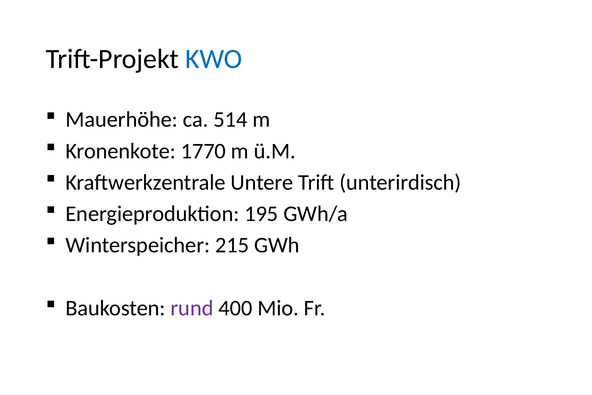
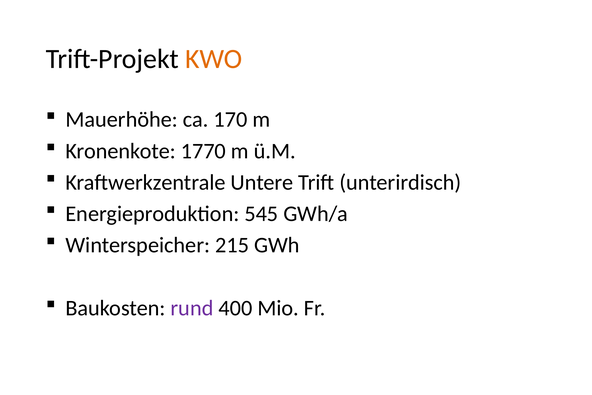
KWO colour: blue -> orange (214, 59)
514: 514 -> 170 (230, 119)
195: 195 -> 545 (261, 214)
